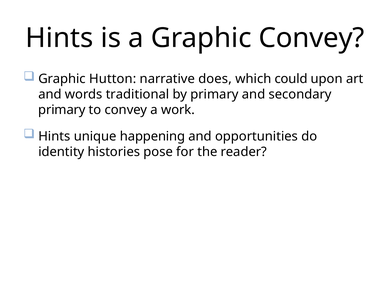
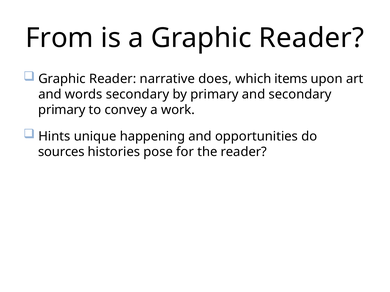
Hints: Hints -> From (59, 38)
a Graphic Convey: Convey -> Reader (311, 38)
Hutton: Hutton -> Reader (113, 79)
could: could -> items (291, 79)
words traditional: traditional -> secondary (137, 95)
identity: identity -> sources (61, 152)
